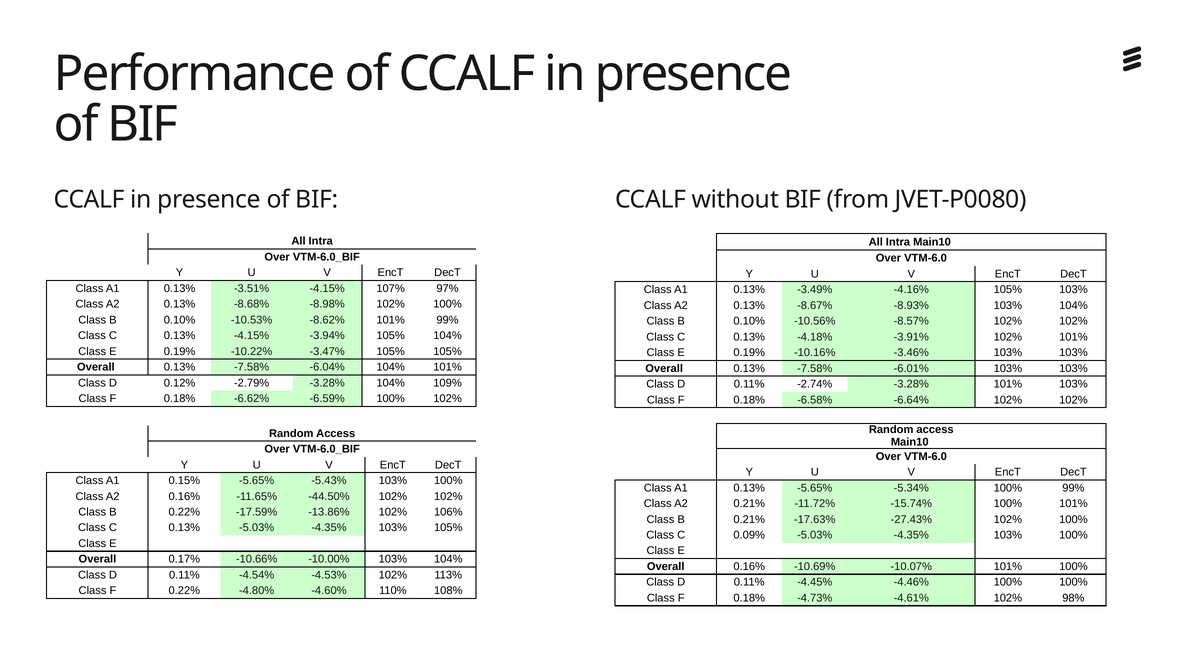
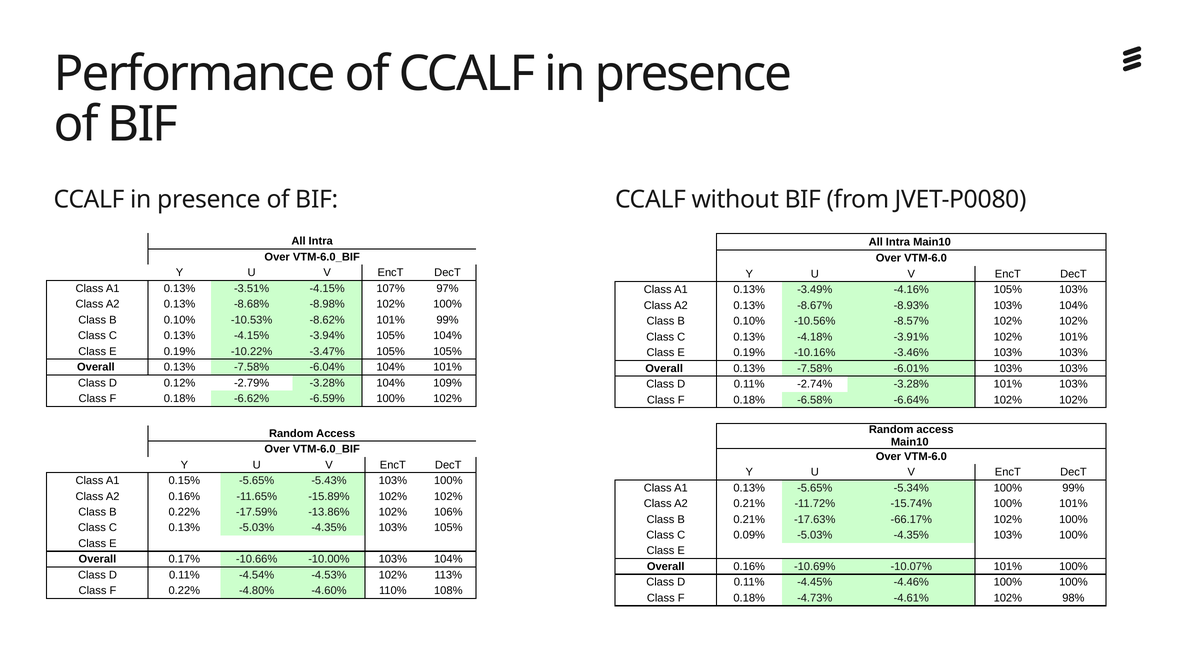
-44.50%: -44.50% -> -15.89% (329, 497)
-27.43%: -27.43% -> -66.17% (911, 520)
